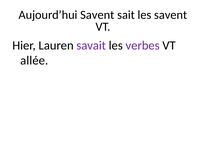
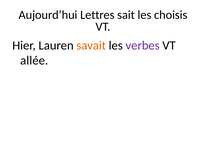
Aujourd’hui Savent: Savent -> Lettres (97, 15)
les savent: savent -> choisis (171, 15)
savait colour: purple -> orange (91, 46)
